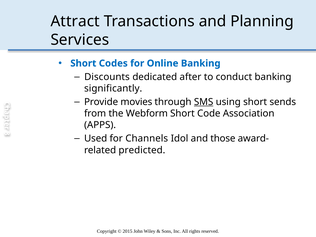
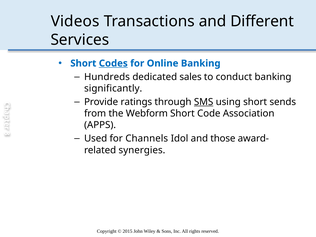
Attract: Attract -> Videos (75, 21)
Planning: Planning -> Different (262, 21)
Codes underline: none -> present (113, 63)
Discounts: Discounts -> Hundreds (107, 77)
after: after -> sales (191, 77)
movies: movies -> ratings (136, 102)
predicted: predicted -> synergies (142, 150)
